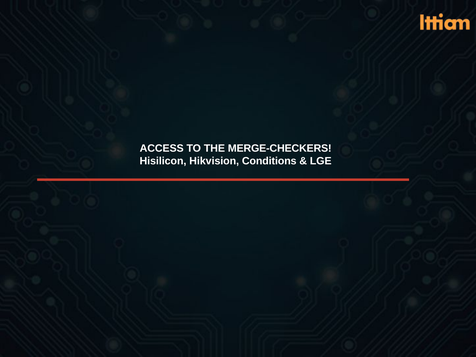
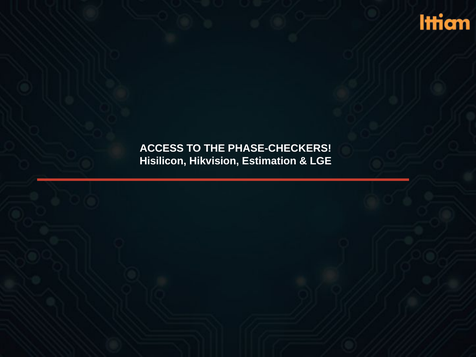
MERGE-CHECKERS: MERGE-CHECKERS -> PHASE-CHECKERS (280, 148)
Conditions: Conditions -> Estimation (269, 161)
